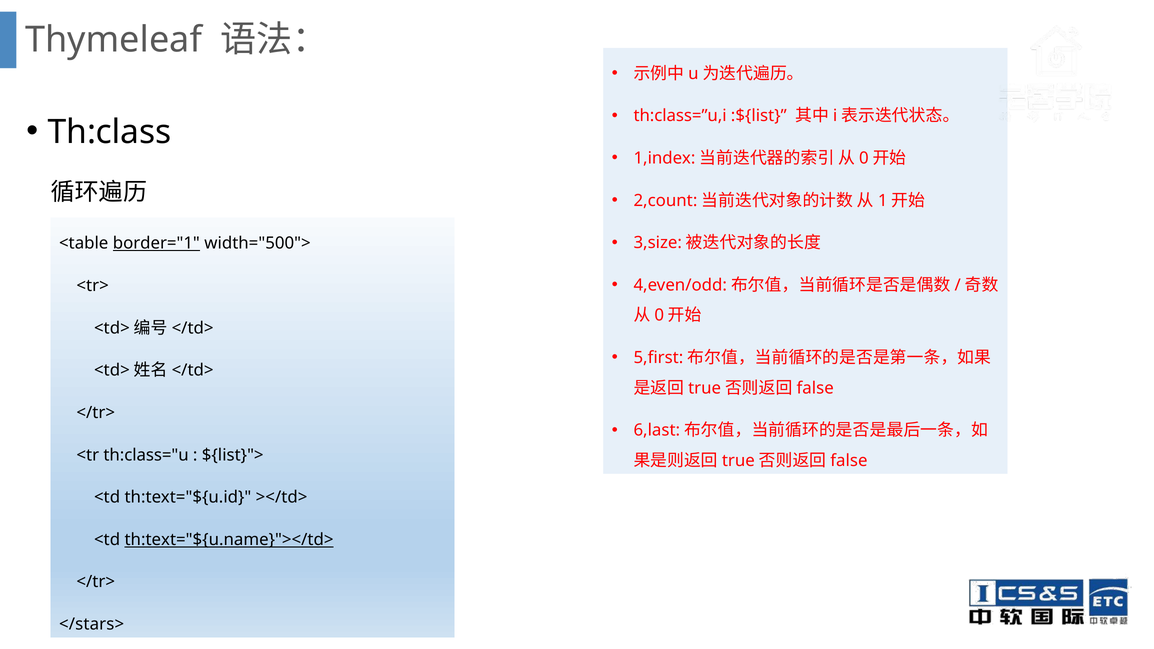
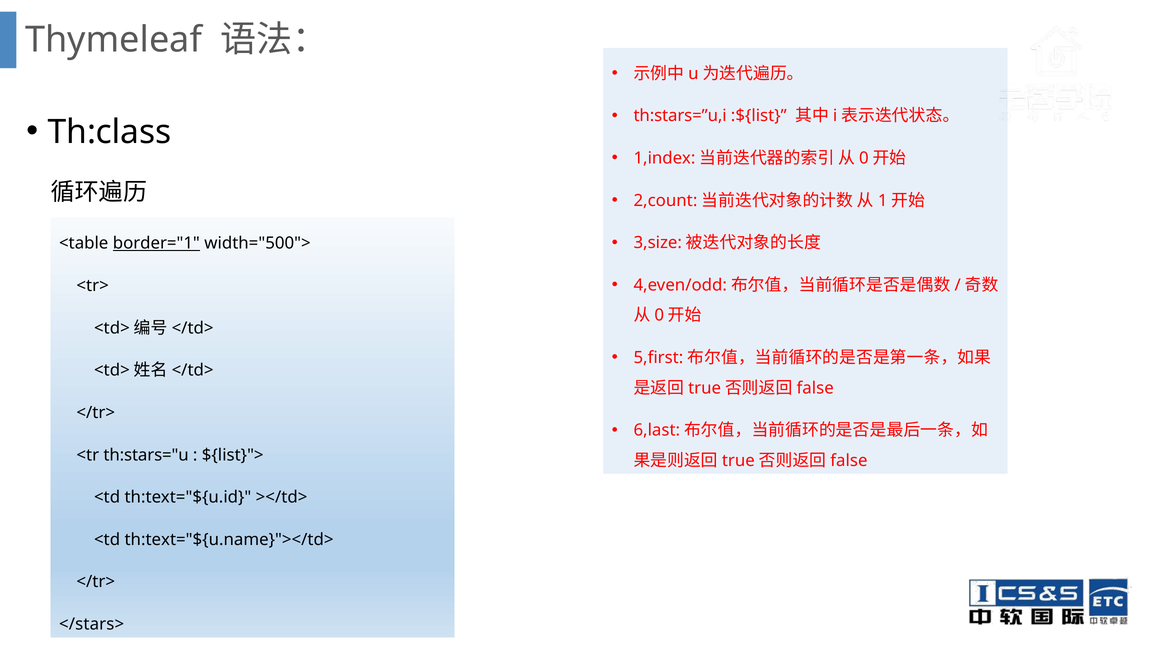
th:class=”u,i: th:class=”u,i -> th:stars=”u,i (680, 116)
th:class="u: th:class="u -> th:stars="u (146, 455)
th:text="${u.name}"></td> underline: present -> none (229, 540)
